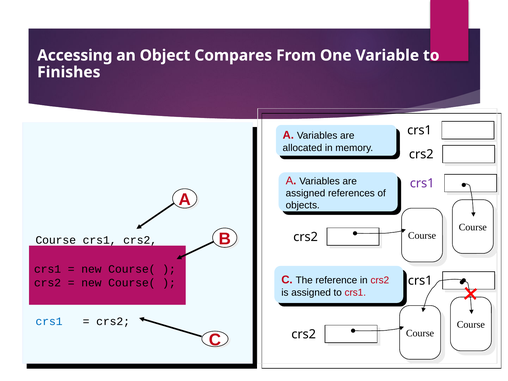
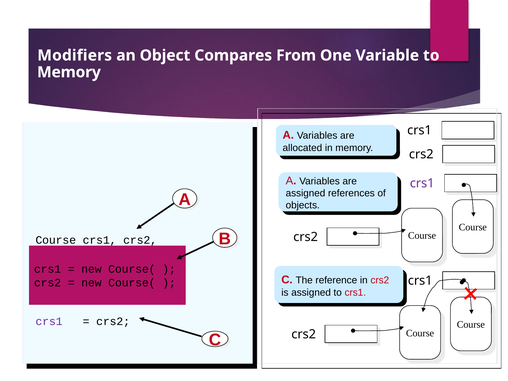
Accessing: Accessing -> Modifiers (75, 55)
Finishes: Finishes -> Memory (69, 72)
crs1 colour: blue -> purple (49, 321)
